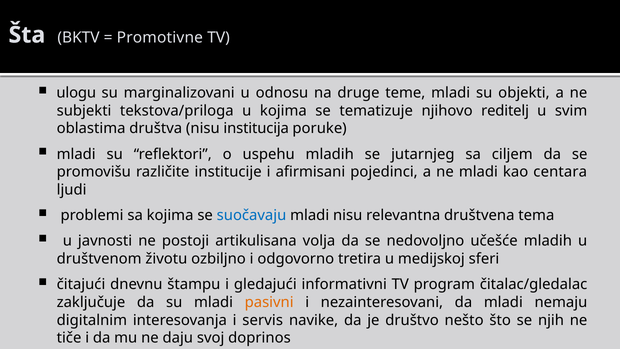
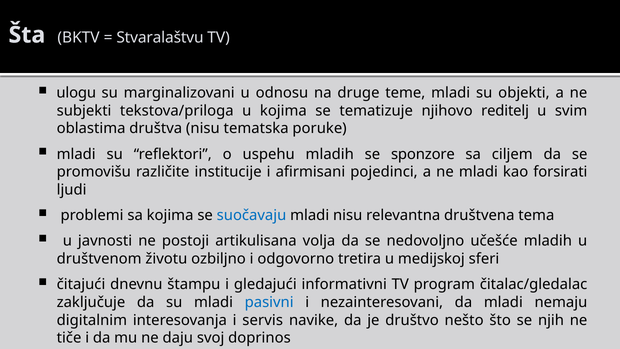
Promotivne: Promotivne -> Stvaralaštvu (160, 37)
institucija: institucija -> tematska (256, 129)
jutarnjeg: jutarnjeg -> sponzore (423, 154)
centara: centara -> forsirati (560, 172)
pasivni colour: orange -> blue (269, 302)
